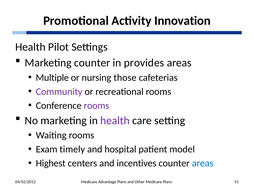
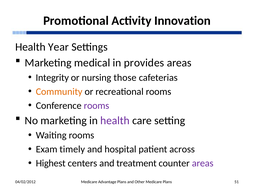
Pilot: Pilot -> Year (59, 47)
Marketing counter: counter -> medical (92, 63)
Multiple: Multiple -> Integrity (52, 77)
Community colour: purple -> orange (59, 91)
model: model -> across (182, 149)
incentives: incentives -> treatment (137, 163)
areas colour: blue -> purple (203, 163)
